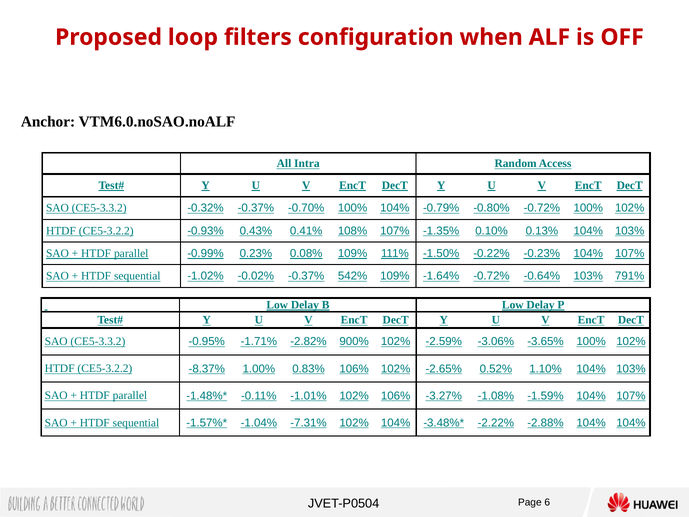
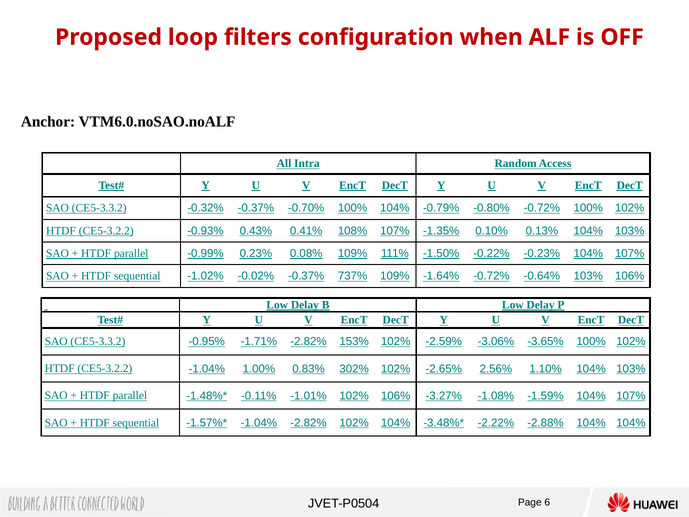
542%: 542% -> 737% (353, 276)
103% 791%: 791% -> 106% (630, 276)
900%: 900% -> 153% (354, 342)
CE5-3.2.2 -8.37%: -8.37% -> -1.04% (207, 369)
0.83% 106%: 106% -> 302% (354, 369)
0.52%: 0.52% -> 2.56% (496, 369)
-1.04% -7.31%: -7.31% -> -2.82% (309, 423)
